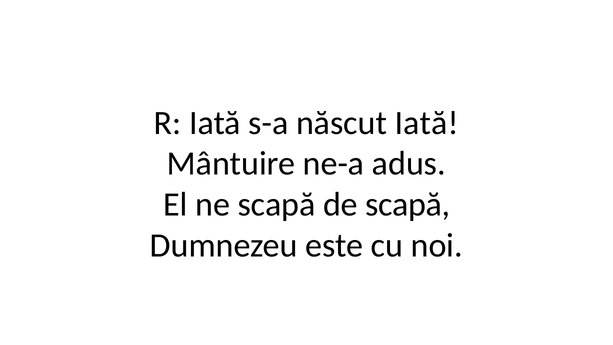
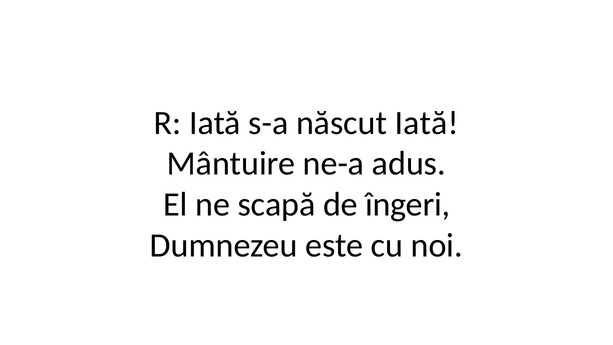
de scapă: scapă -> îngeri (408, 204)
